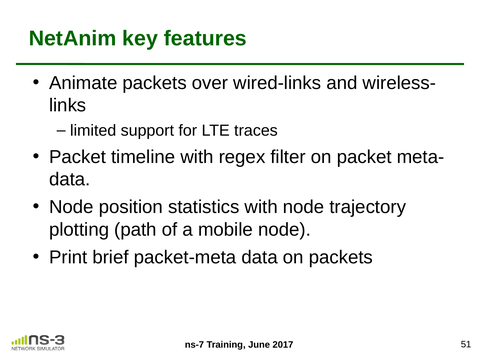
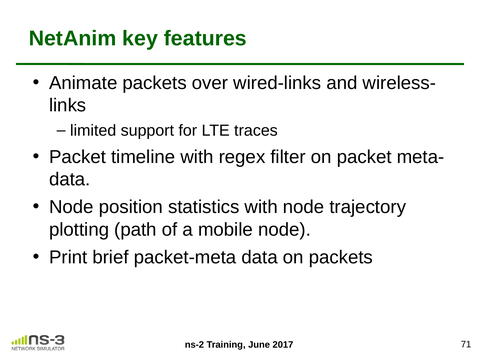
ns-7: ns-7 -> ns-2 (194, 345)
51: 51 -> 71 (466, 345)
